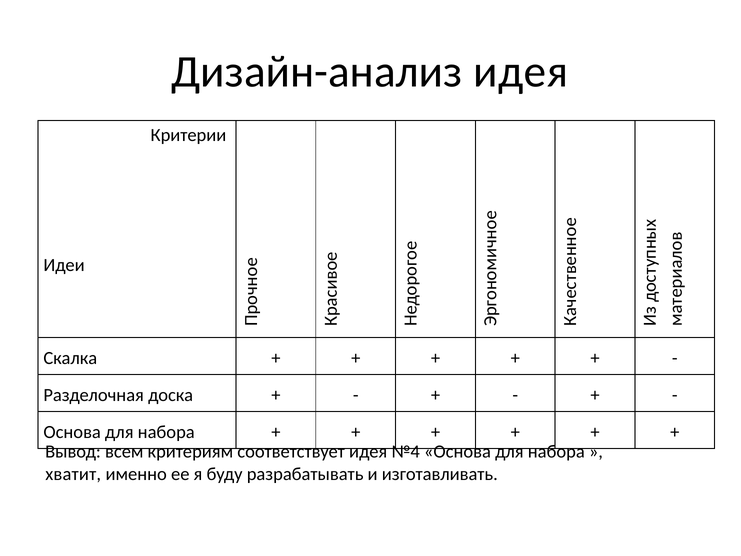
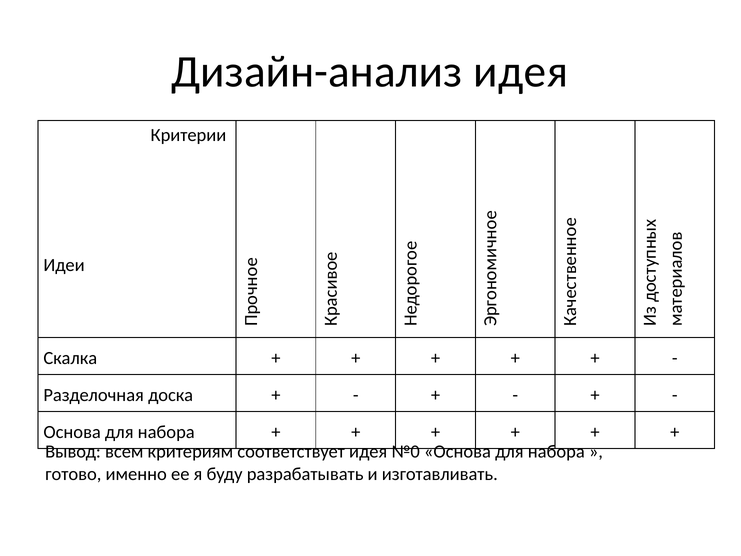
№4: №4 -> №0 (406, 451)
хватит: хватит -> готово (73, 474)
